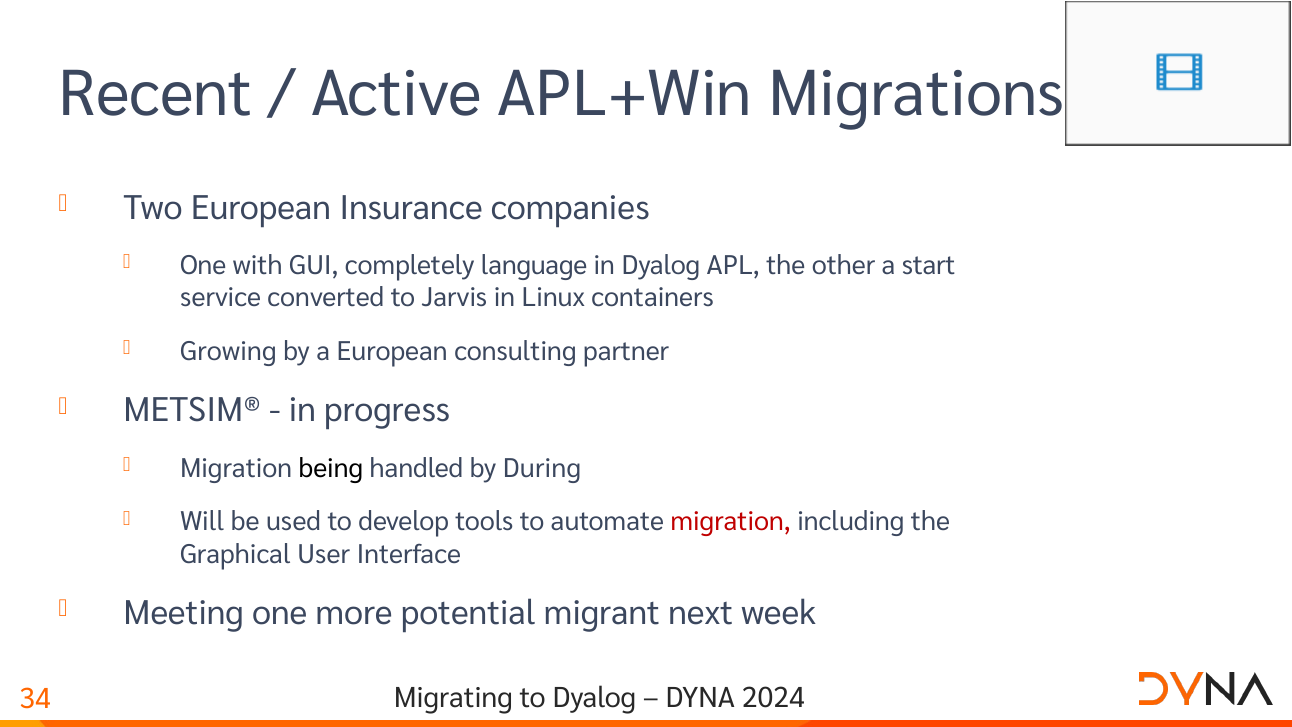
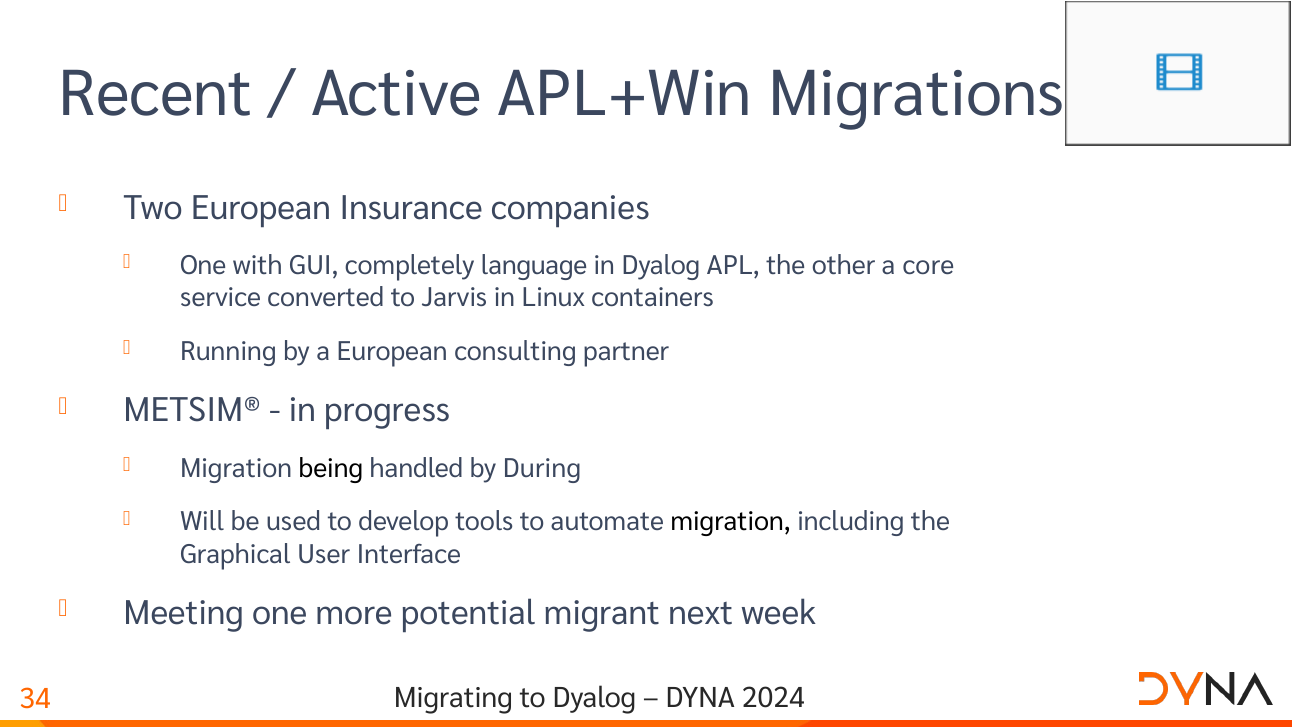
start: start -> core (928, 266)
Growing: Growing -> Running (228, 352)
migration colour: red -> black (731, 522)
